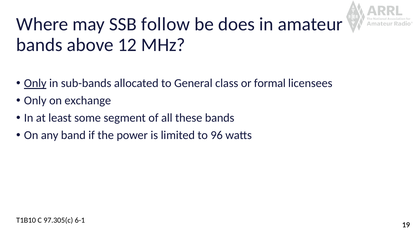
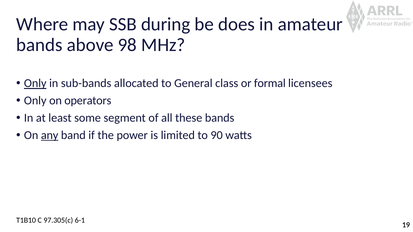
follow: follow -> during (166, 24)
12: 12 -> 98 (127, 45)
exchange: exchange -> operators (88, 101)
any underline: none -> present (50, 135)
96: 96 -> 90 (217, 135)
